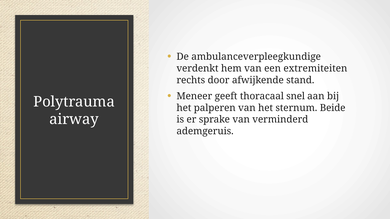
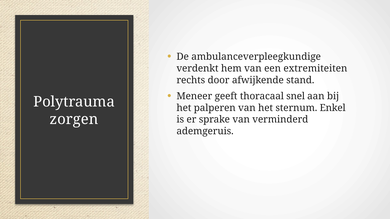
Beide: Beide -> Enkel (333, 108)
airway: airway -> zorgen (74, 119)
